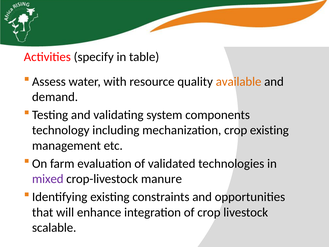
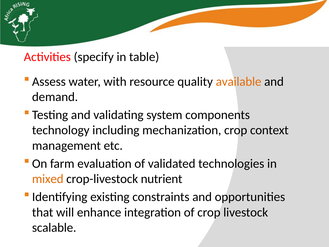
crop existing: existing -> context (269, 130)
mixed colour: purple -> orange (48, 179)
manure: manure -> nutrient (162, 179)
